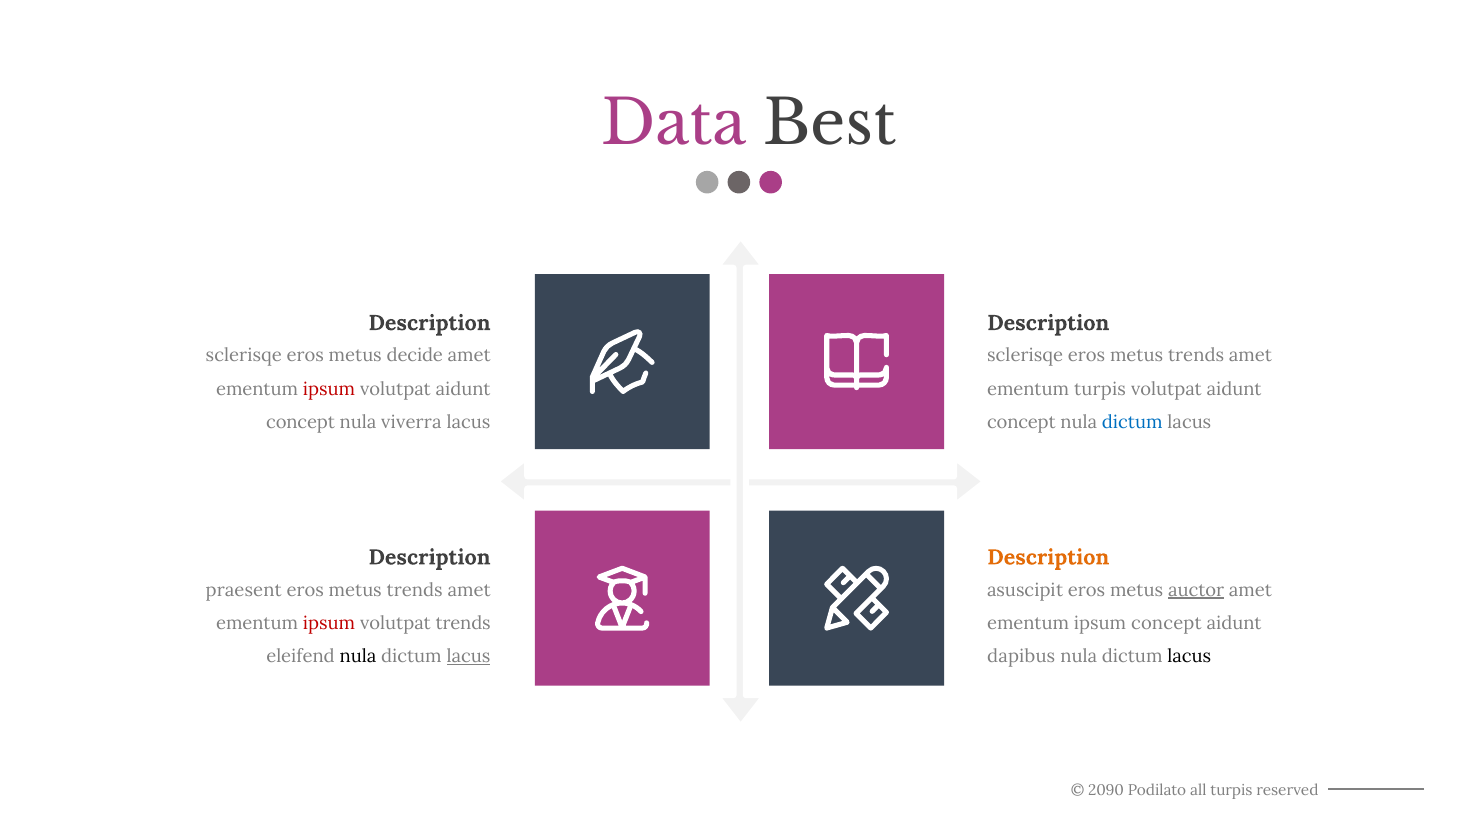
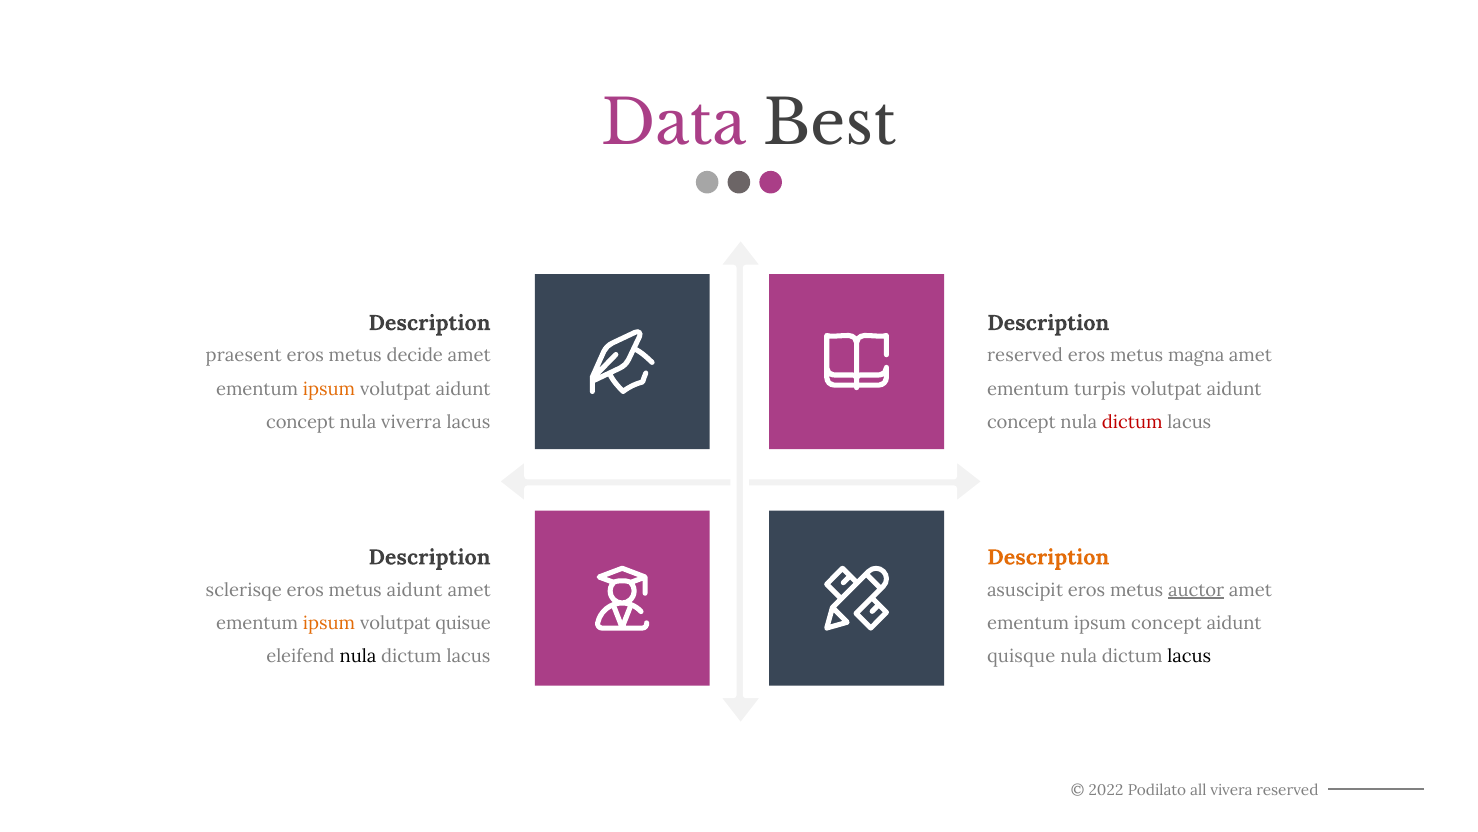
sclerisqe: sclerisqe -> praesent (244, 355)
sclerisqe: sclerisqe -> reserved (1025, 355)
trends: trends -> magna (1196, 355)
ipsum colour: red -> orange (329, 389)
dictum colour: blue -> red (1132, 422)
praesent: praesent -> sclerisqe (244, 590)
trends: trends -> aidunt (415, 590)
ipsum colour: red -> orange (329, 623)
volutpat trends: trends -> quisue (463, 623)
lacus underline: present -> none (469, 656)
dapibus: dapibus -> quisque (1021, 656)
2090: 2090 -> 2022 (1106, 789)
all turpis: turpis -> vivera (1231, 789)
